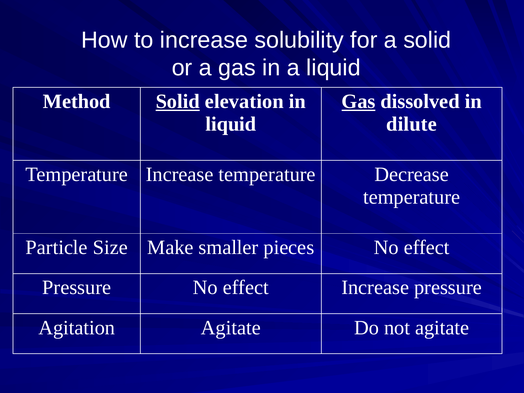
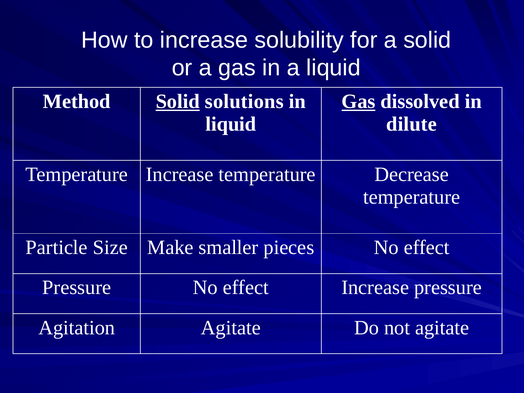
elevation: elevation -> solutions (244, 101)
